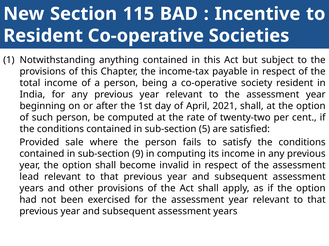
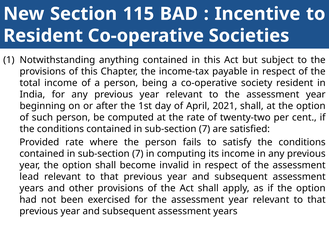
5: 5 -> 7 (205, 129)
Provided sale: sale -> rate (74, 143)
9: 9 -> 7 (138, 154)
